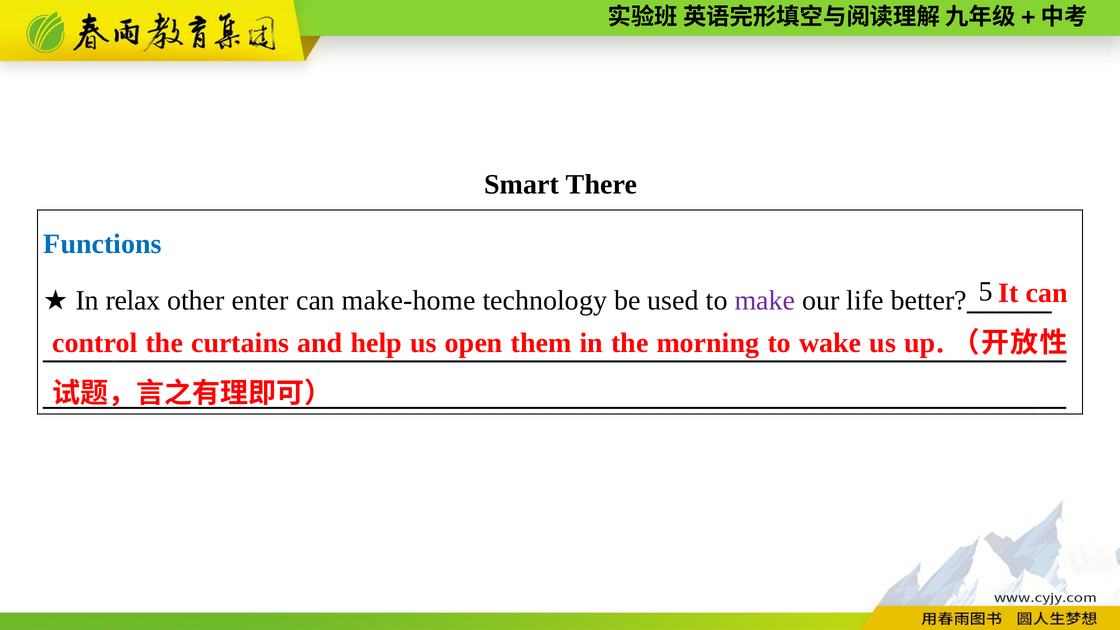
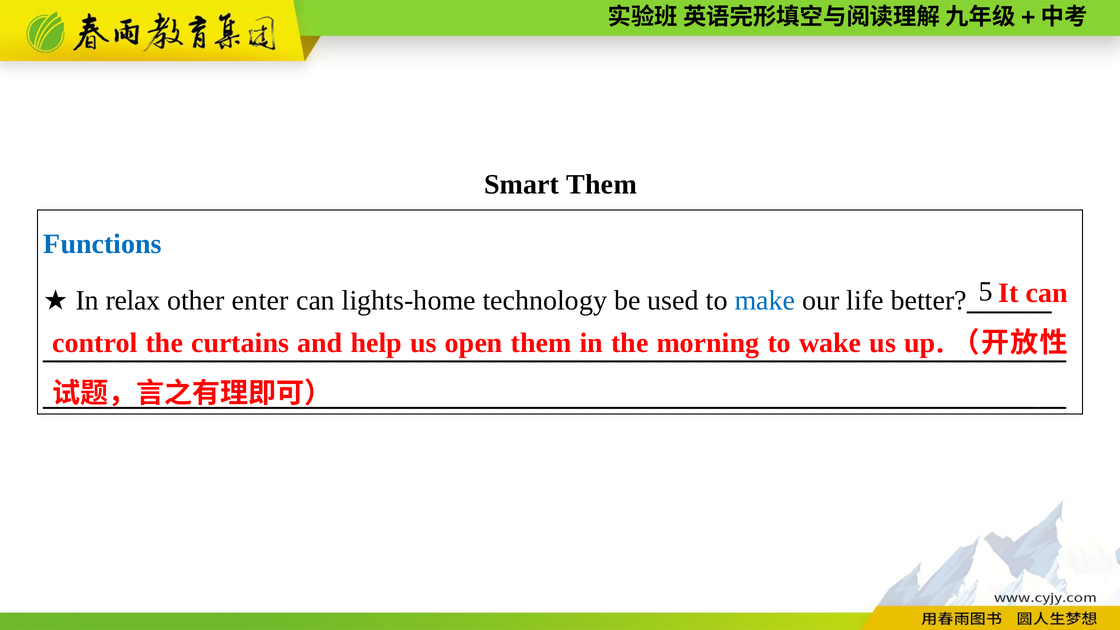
Smart There: There -> Them (601, 185)
make-home: make-home -> lights-home (409, 300)
make colour: purple -> blue (765, 300)
